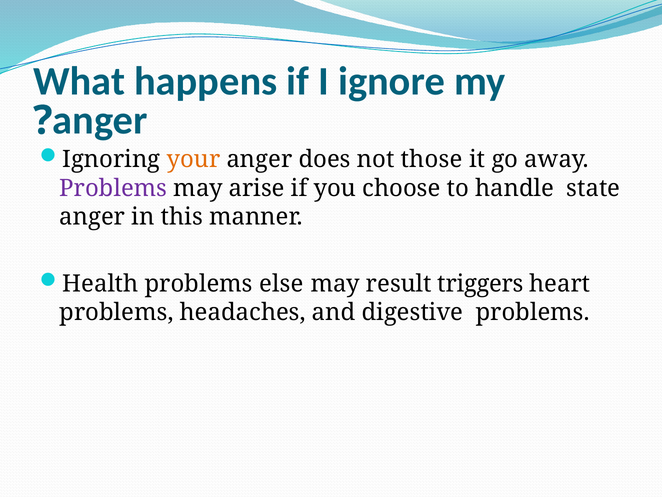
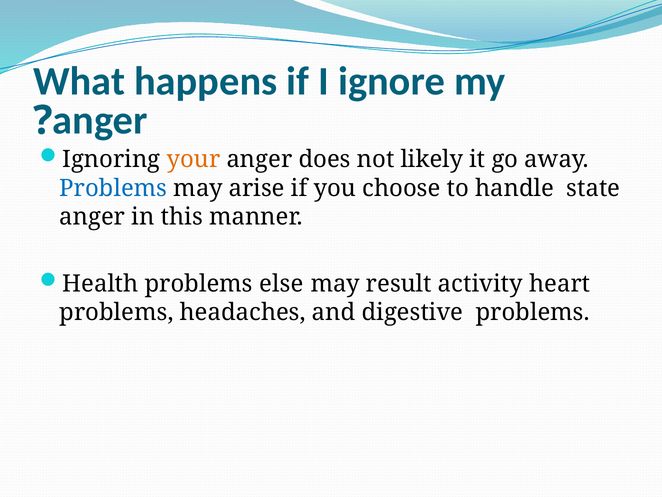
those: those -> likely (432, 159)
Problems colour: purple -> blue (113, 188)
triggers: triggers -> activity (480, 284)
